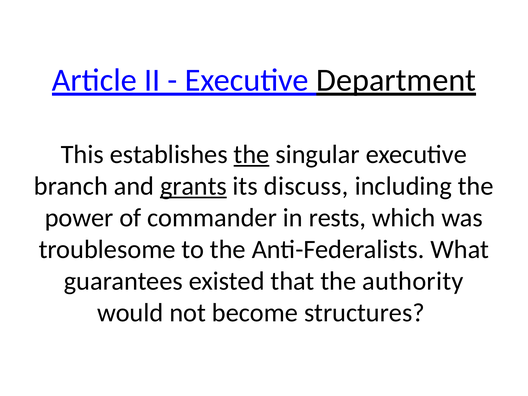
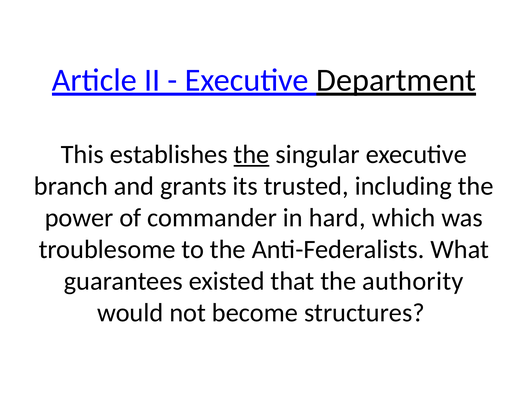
grants underline: present -> none (193, 186)
discuss: discuss -> trusted (306, 186)
rests: rests -> hard (337, 218)
